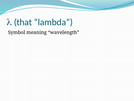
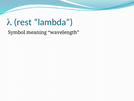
that: that -> rest (23, 22)
